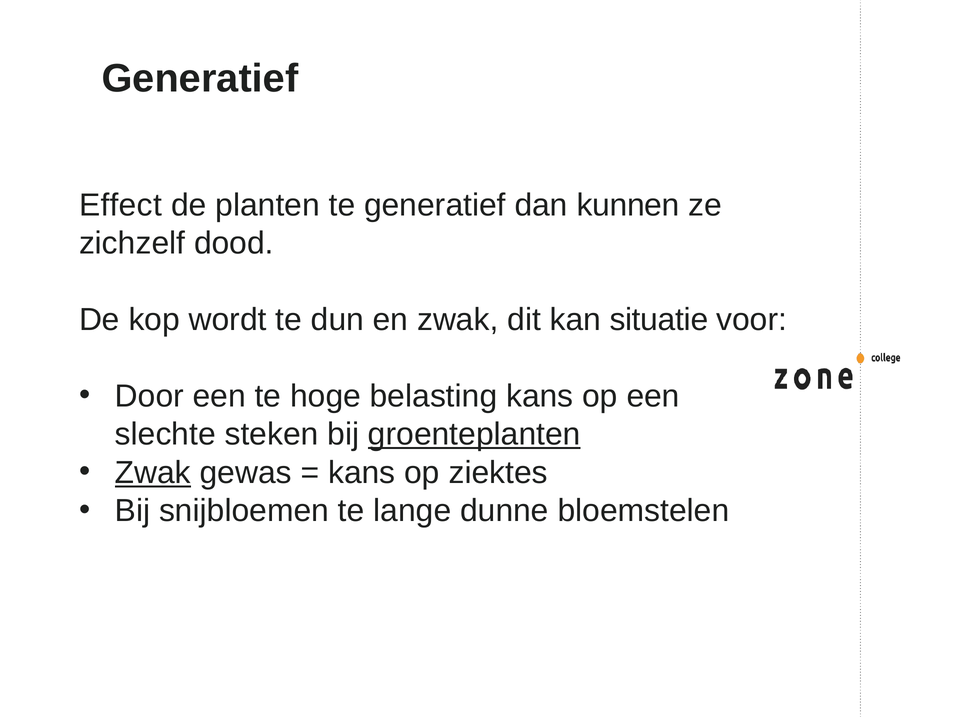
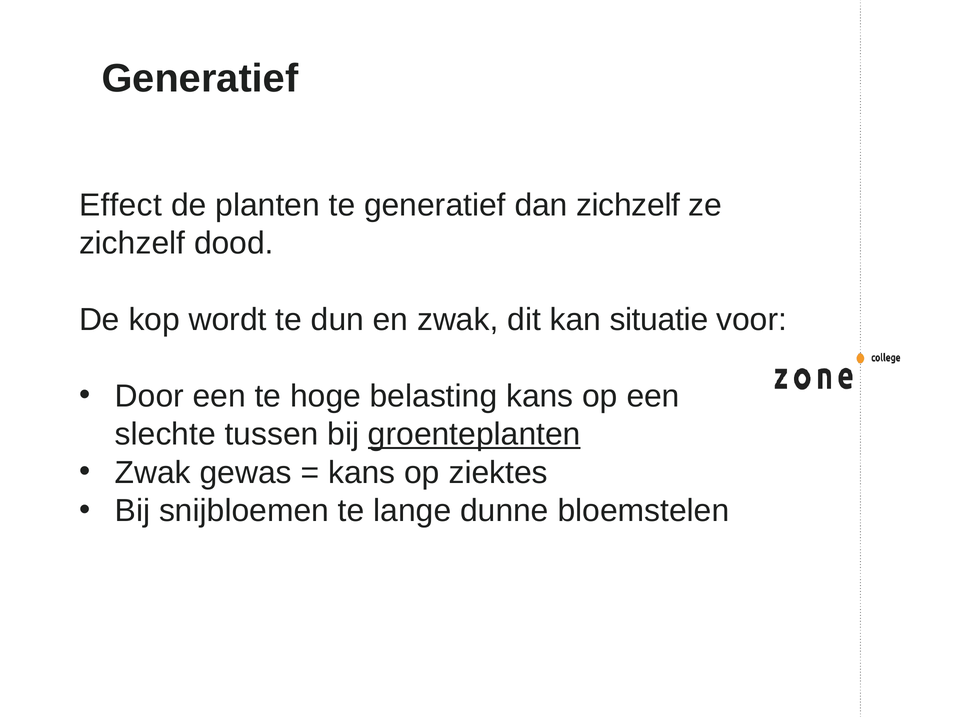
dan kunnen: kunnen -> zichzelf (628, 205)
steken: steken -> tussen (272, 434)
Zwak underline: present -> none (153, 473)
